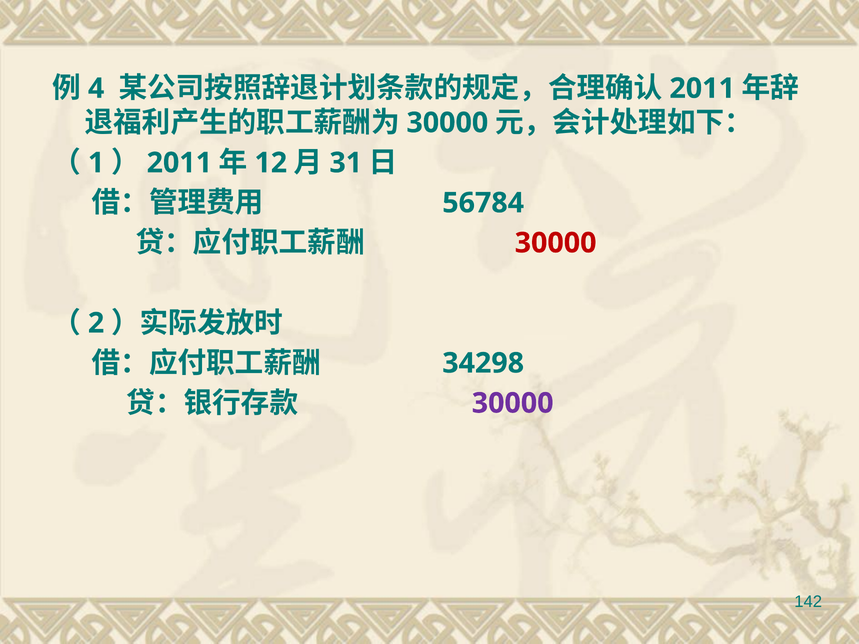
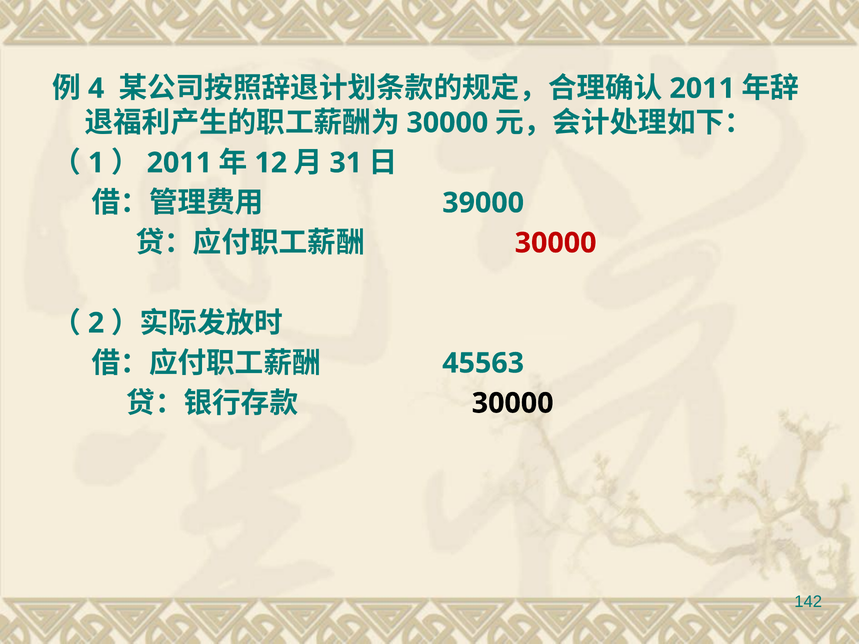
56784: 56784 -> 39000 (483, 203)
34298: 34298 -> 45563 (483, 363)
30000 colour: purple -> black (513, 403)
